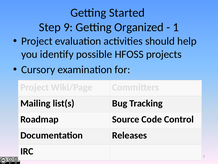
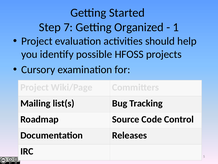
9: 9 -> 7 (68, 27)
